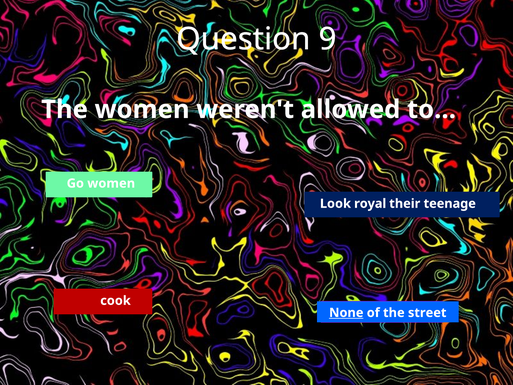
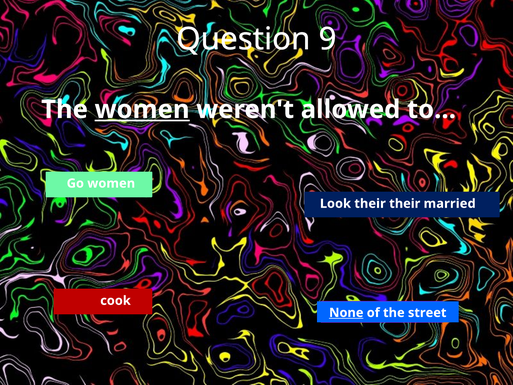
women underline: none -> present (142, 109)
Look royal: royal -> their (370, 203)
teenage: teenage -> married (450, 203)
